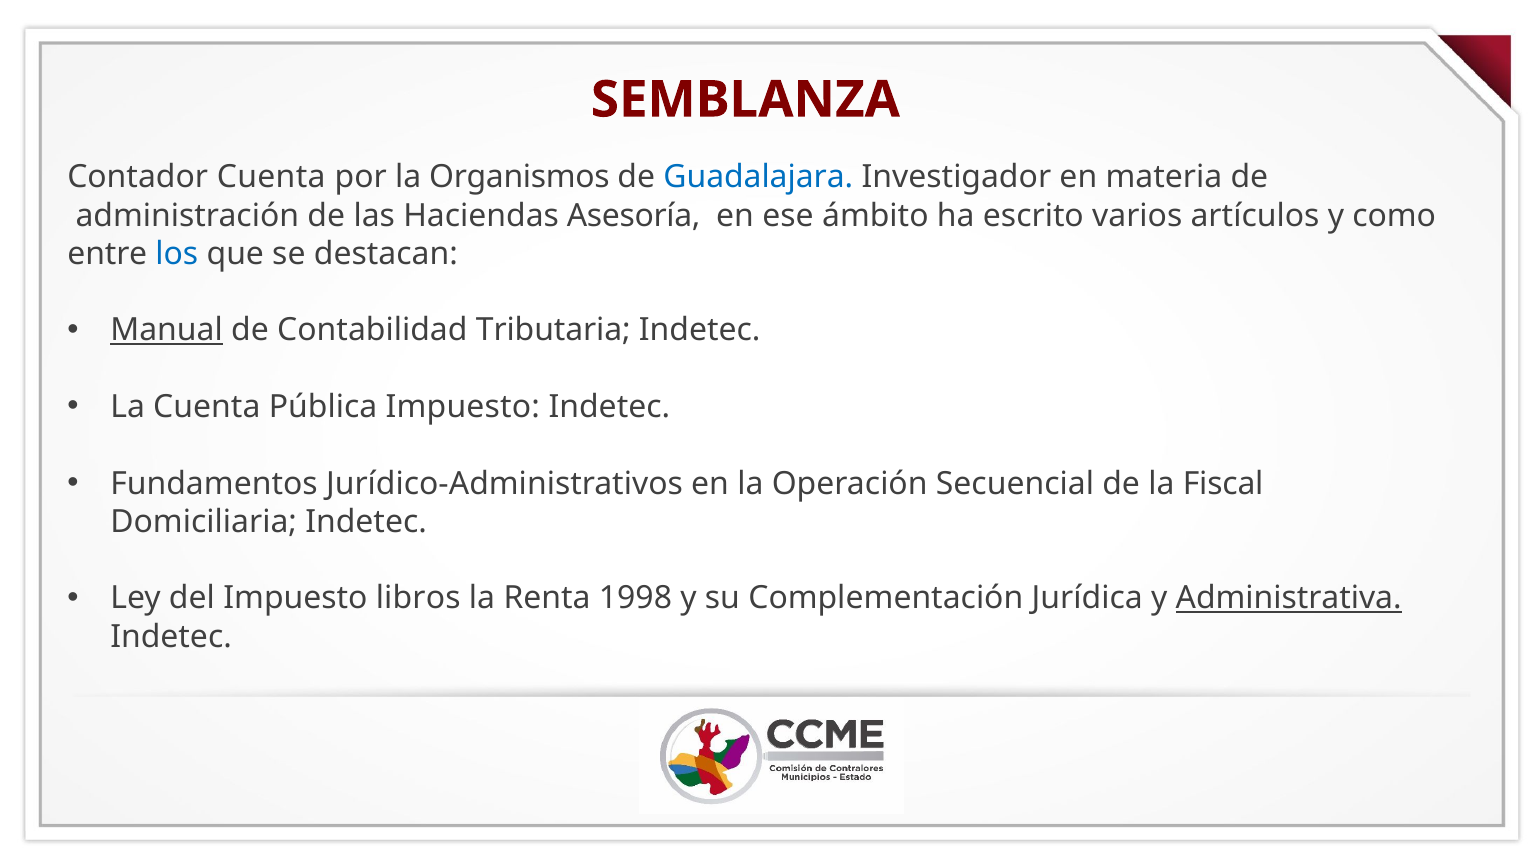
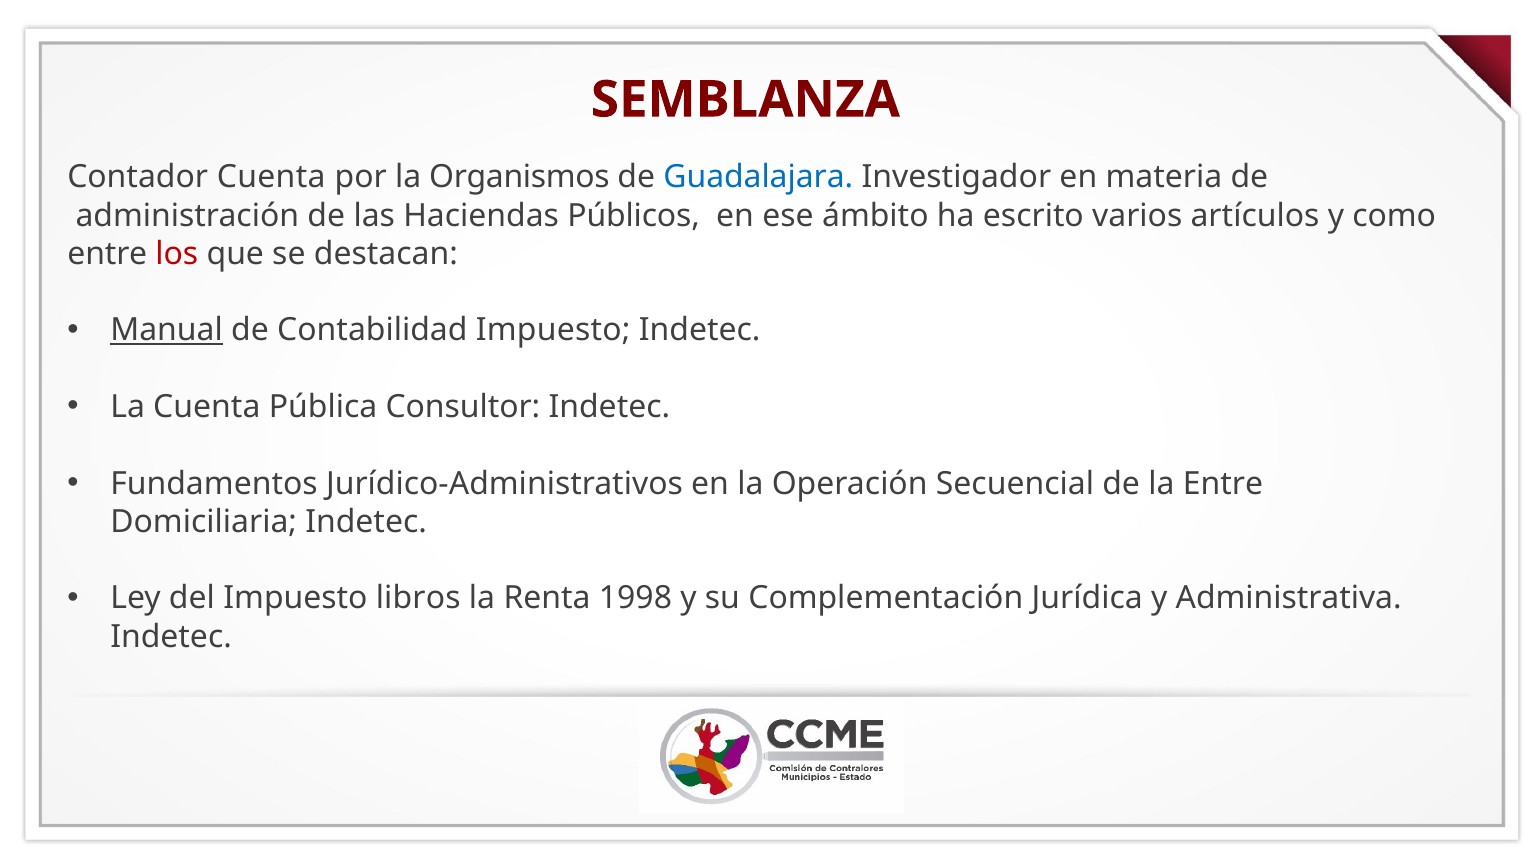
Asesoría: Asesoría -> Públicos (634, 216)
los colour: blue -> red (177, 254)
Contabilidad Tributaria: Tributaria -> Impuesto (553, 331)
Pública Impuesto: Impuesto -> Consultor (463, 407)
la Fiscal: Fiscal -> Entre (1223, 484)
Administrativa underline: present -> none (1289, 599)
